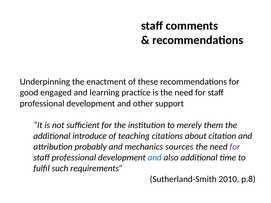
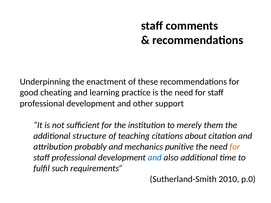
engaged: engaged -> cheating (56, 93)
introduce: introduce -> structure (89, 136)
sources: sources -> punitive (179, 147)
for colour: purple -> orange (235, 147)
p.8: p.8 -> p.0 (248, 179)
